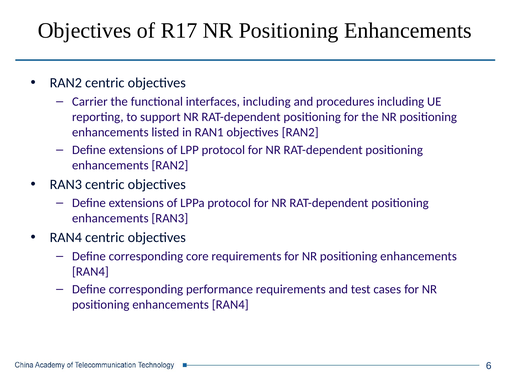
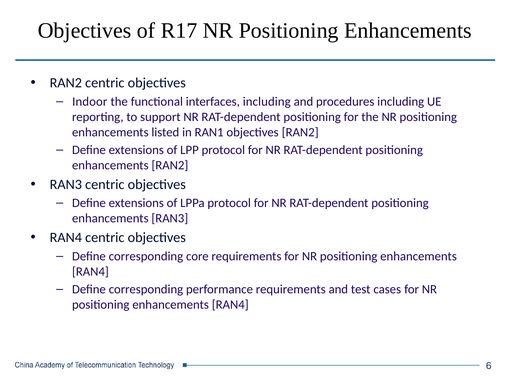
Carrier: Carrier -> Indoor (90, 101)
